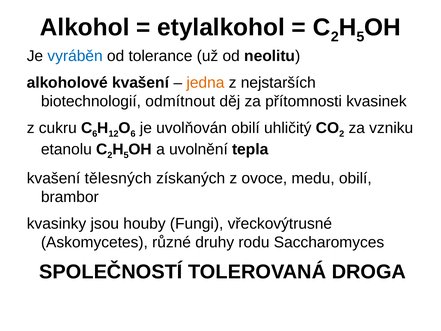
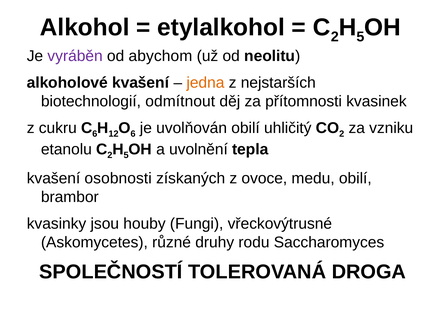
vyráběn colour: blue -> purple (75, 56)
tolerance: tolerance -> abychom (160, 56)
tělesných: tělesných -> osobnosti (118, 178)
